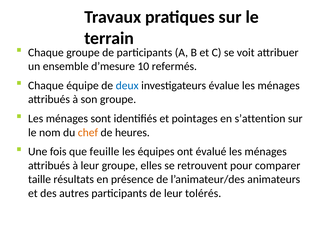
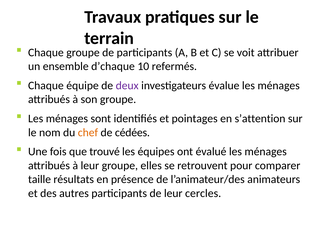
d’mesure: d’mesure -> d’chaque (113, 66)
deux colour: blue -> purple (127, 86)
heures: heures -> cédées (132, 132)
feuille: feuille -> trouvé (105, 152)
tolérés: tolérés -> cercles (203, 193)
